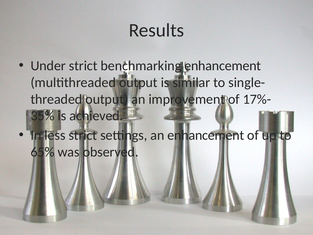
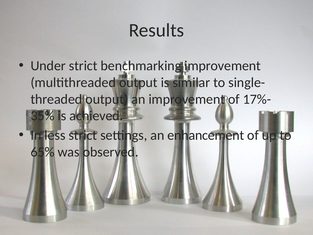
benchmarking enhancement: enhancement -> improvement (223, 66)
